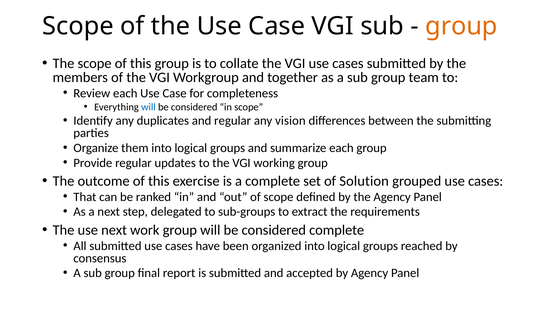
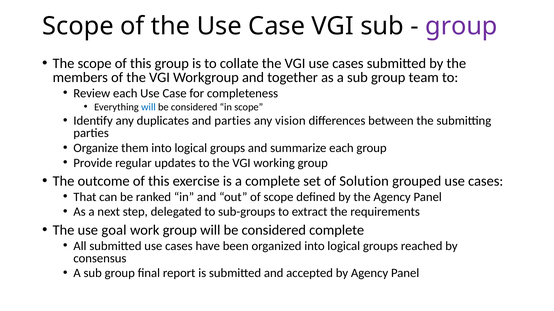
group colour: orange -> purple (461, 26)
and regular: regular -> parties (233, 121)
use next: next -> goal (114, 231)
